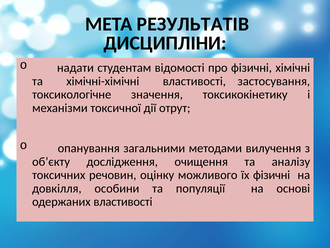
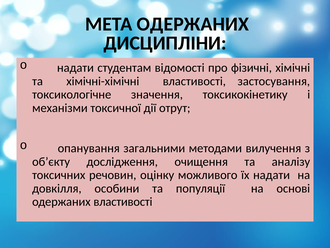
МЕТА РЕЗУЛЬТАТІВ: РЕЗУЛЬТАТІВ -> ОДЕРЖАНИХ (193, 24)
їх фізичні: фізичні -> надати (272, 175)
